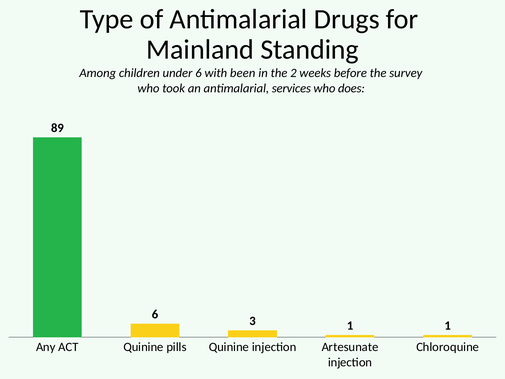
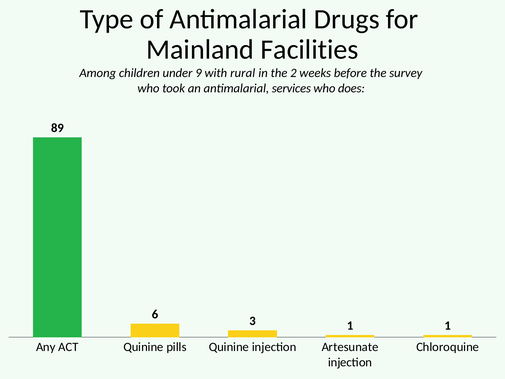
Standing: Standing -> Facilities (309, 50)
under 6: 6 -> 9 (198, 73)
been: been -> rural (243, 73)
